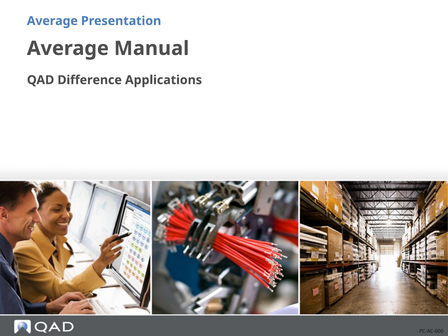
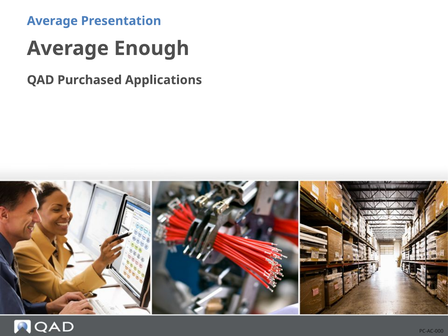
Manual: Manual -> Enough (152, 48)
Difference: Difference -> Purchased (90, 80)
